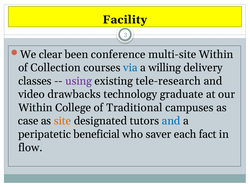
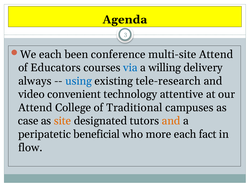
Facility: Facility -> Agenda (125, 20)
We clear: clear -> each (50, 55)
multi-site Within: Within -> Attend (216, 55)
Collection: Collection -> Educators (56, 68)
classes: classes -> always (35, 81)
using colour: purple -> blue (79, 81)
drawbacks: drawbacks -> convenient (74, 95)
graduate: graduate -> attentive (182, 95)
Within: Within -> Attend (35, 108)
and colour: blue -> orange (171, 121)
saver: saver -> more (158, 135)
